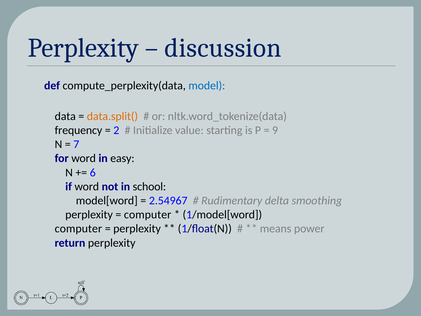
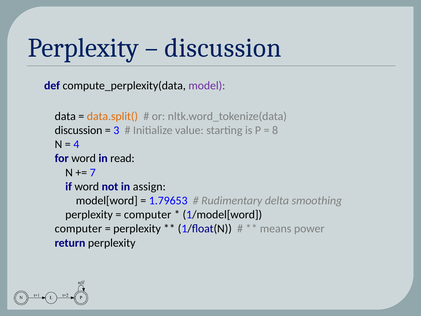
model colour: blue -> purple (207, 86)
frequency: frequency -> discussion (79, 130)
2: 2 -> 3 (116, 130)
9: 9 -> 8 (275, 130)
7: 7 -> 4 (76, 144)
easy: easy -> read (122, 158)
6: 6 -> 7 (93, 172)
school: school -> assign (149, 186)
2.54967: 2.54967 -> 1.79653 (168, 201)
